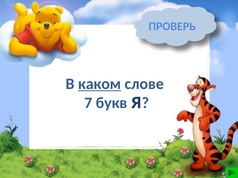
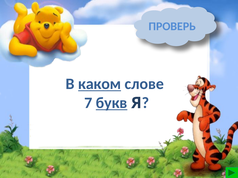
букв underline: none -> present (112, 103)
